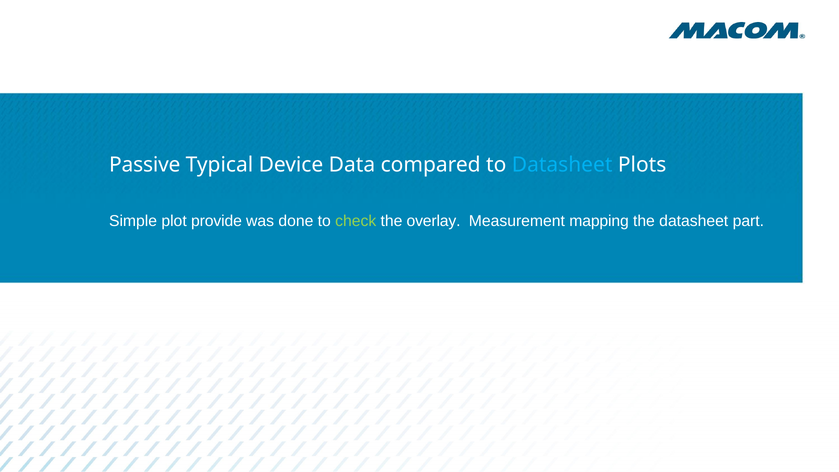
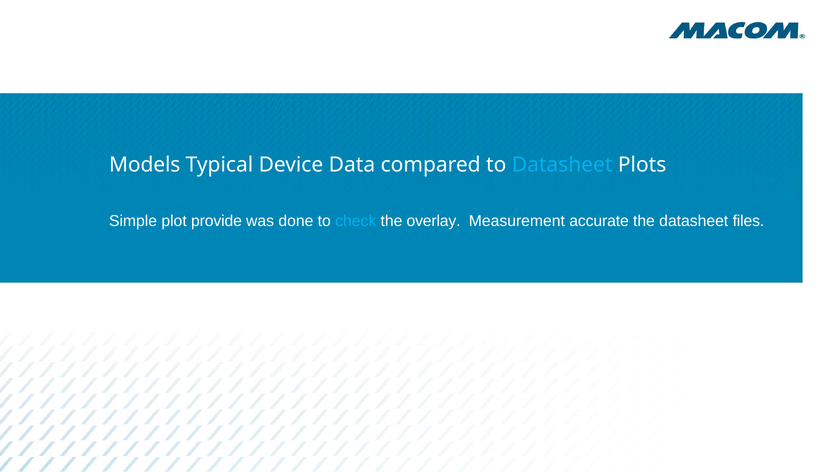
Passive: Passive -> Models (145, 165)
check colour: light green -> light blue (356, 221)
mapping: mapping -> accurate (599, 221)
part: part -> files (748, 221)
